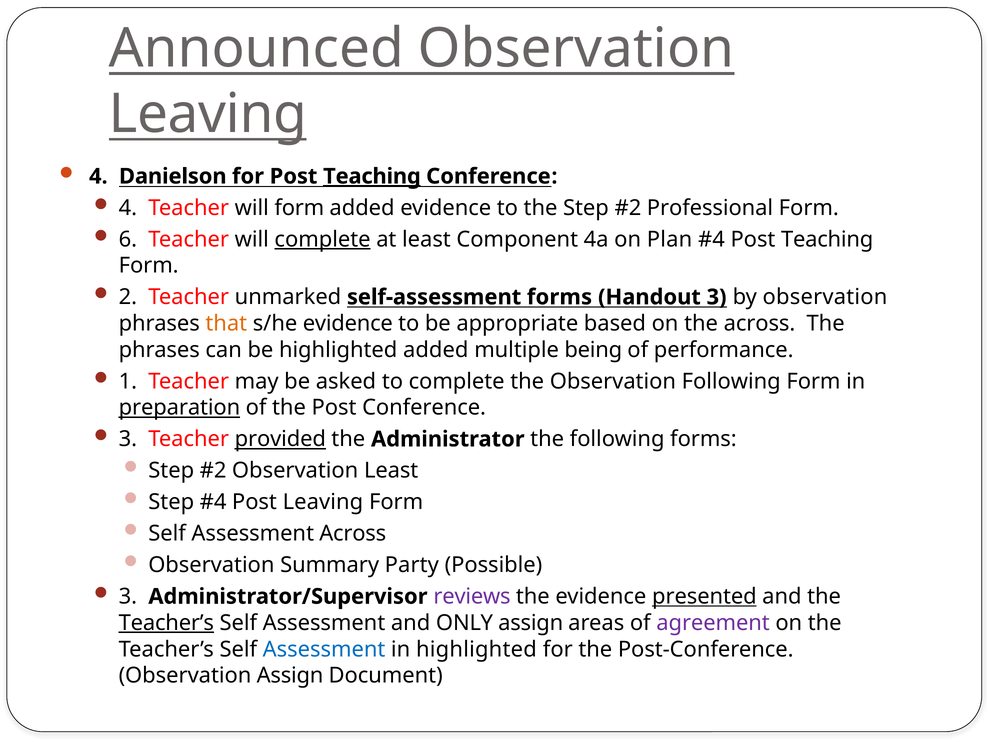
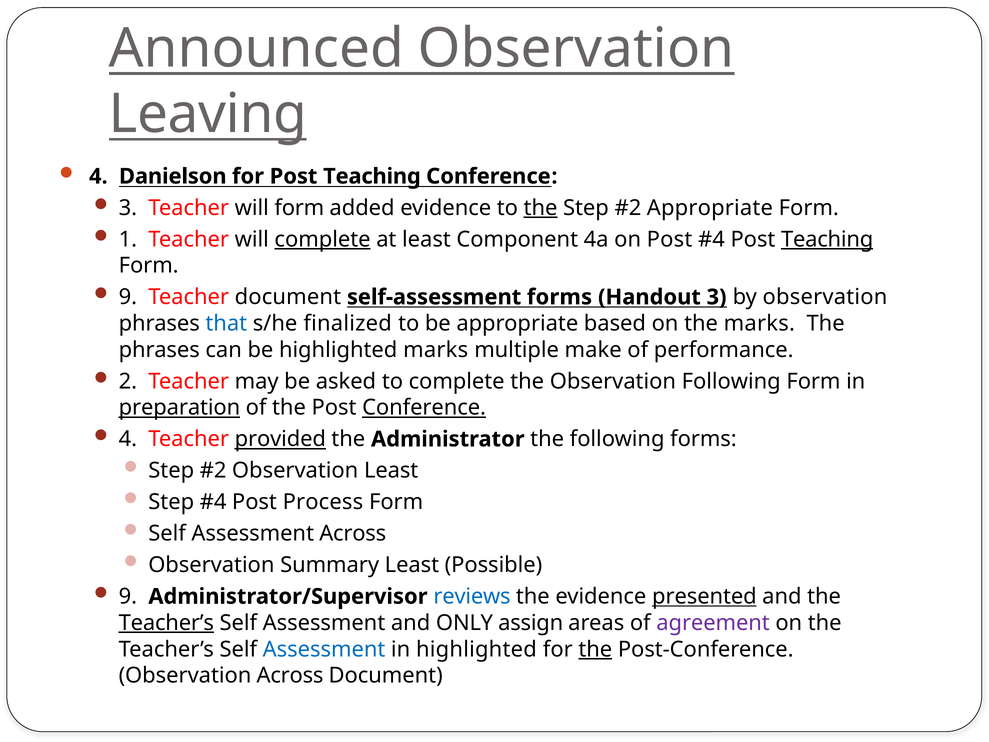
Teaching underline: present -> none (372, 176)
4: 4 -> 3 (128, 208)
the underline: none -> present (541, 208)
Professional: Professional -> Appropriate (710, 208)
6: 6 -> 1 (128, 239)
on Plan: Plan -> Post (670, 239)
Teaching underline: none -> present (827, 239)
2: 2 -> 9 (128, 297)
Teacher unmarked: unmarked -> document (288, 297)
that colour: orange -> blue (226, 323)
s/he evidence: evidence -> finalized (348, 323)
the across: across -> marks (759, 323)
highlighted added: added -> marks (436, 350)
being: being -> make (593, 350)
1: 1 -> 2 (128, 381)
Conference underline: none -> present (424, 408)
3: 3 -> 4 (128, 439)
Post Leaving: Leaving -> Process (323, 502)
Summary Party: Party -> Least (412, 565)
3: 3 -> 9 (128, 596)
reviews colour: purple -> blue (472, 596)
the underline: none -> present (595, 649)
Observation Assign: Assign -> Across (290, 675)
